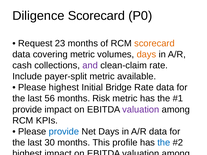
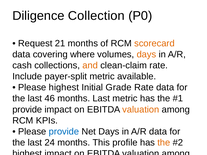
Diligence Scorecard: Scorecard -> Collection (96, 16)
23: 23 -> 21 (60, 43)
covering metric: metric -> where (83, 54)
and colour: purple -> orange (90, 65)
Bridge: Bridge -> Grade (119, 88)
56: 56 -> 46 (50, 99)
months Risk: Risk -> Last (101, 99)
valuation colour: purple -> orange (141, 110)
30: 30 -> 24 (50, 143)
the colour: blue -> orange (164, 143)
